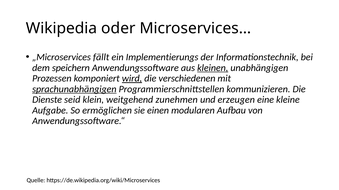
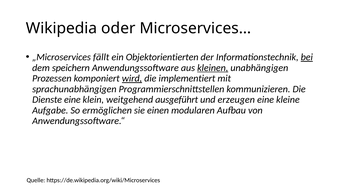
Implementierungs: Implementierungs -> Objektorientierten (162, 57)
bei underline: none -> present (307, 57)
verschiedenen: verschiedenen -> implementiert (187, 79)
sprachunabhängigen underline: present -> none (74, 89)
Dienste seid: seid -> eine (72, 100)
zunehmen: zunehmen -> ausgeführt (177, 100)
